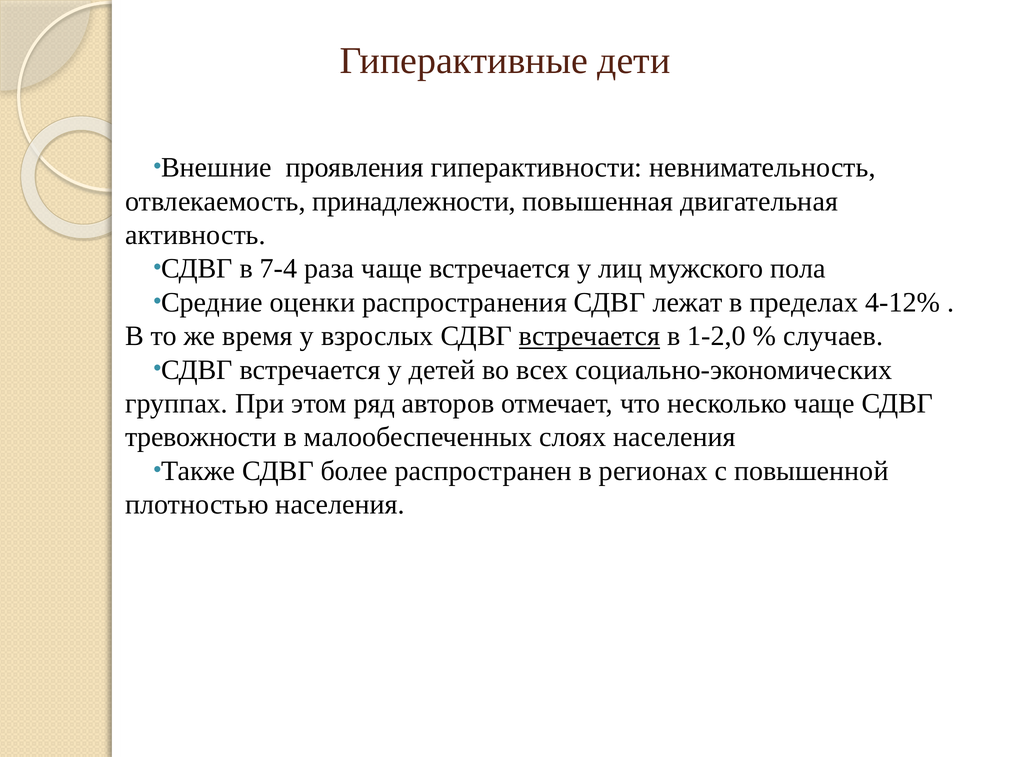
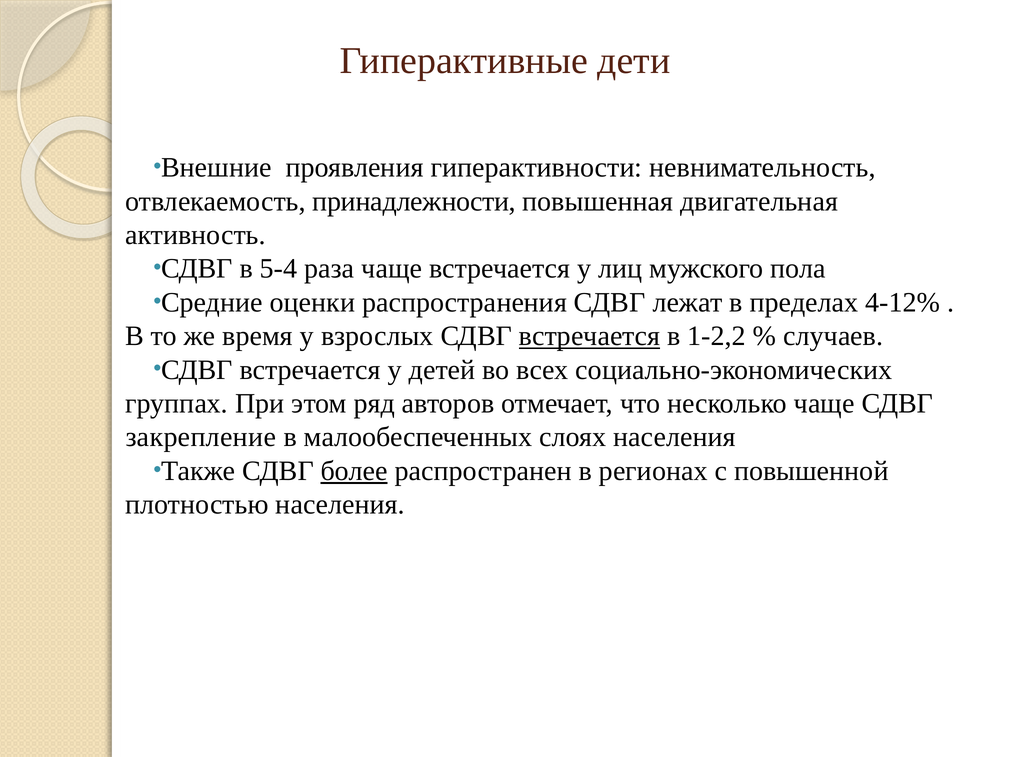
7-4: 7-4 -> 5-4 (279, 269)
1-2,0: 1-2,0 -> 1-2,2 (717, 336)
тревожности: тревожности -> закрепление (201, 437)
более underline: none -> present (354, 471)
